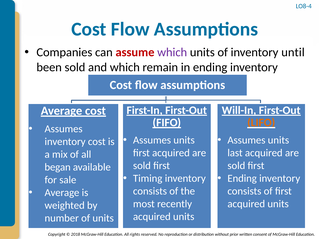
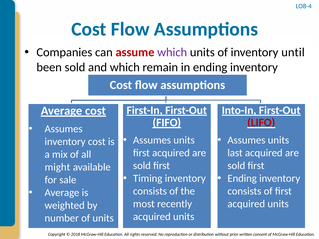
Will-In: Will-In -> Into-In (239, 110)
LIFO colour: orange -> red (261, 123)
began: began -> might (57, 167)
